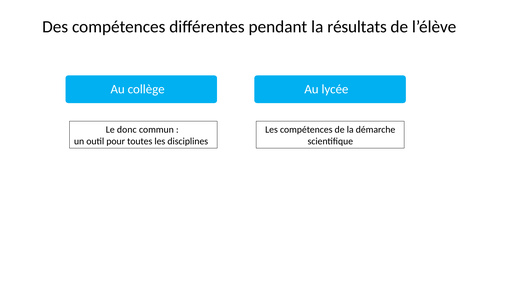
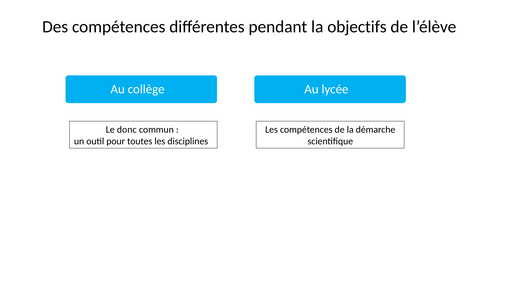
résultats: résultats -> objectifs (357, 27)
